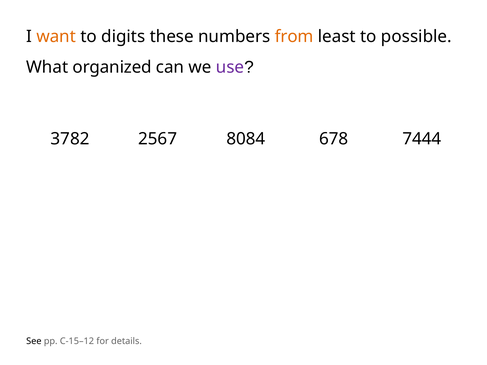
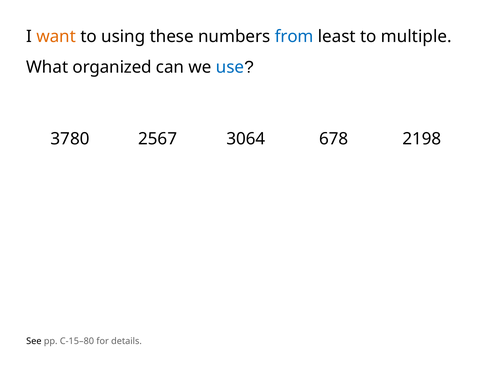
digits: digits -> using (123, 37)
from colour: orange -> blue (294, 37)
possible: possible -> multiple (416, 37)
use colour: purple -> blue (230, 67)
3782: 3782 -> 3780 (70, 139)
8084: 8084 -> 3064 (246, 139)
7444: 7444 -> 2198 (422, 139)
C-15–12: C-15–12 -> C-15–80 (77, 341)
